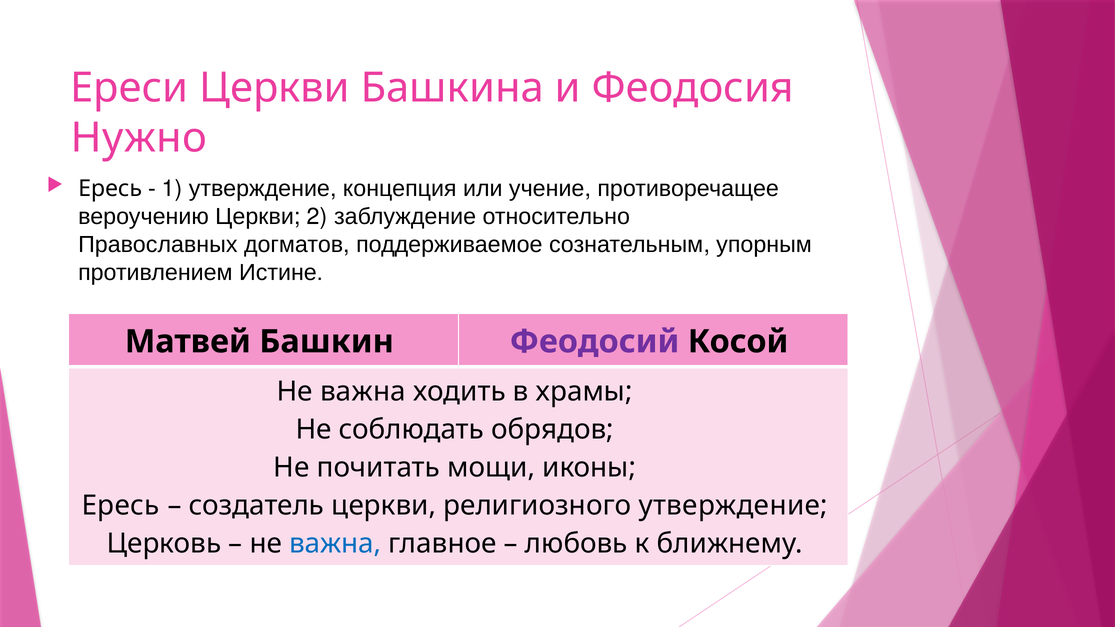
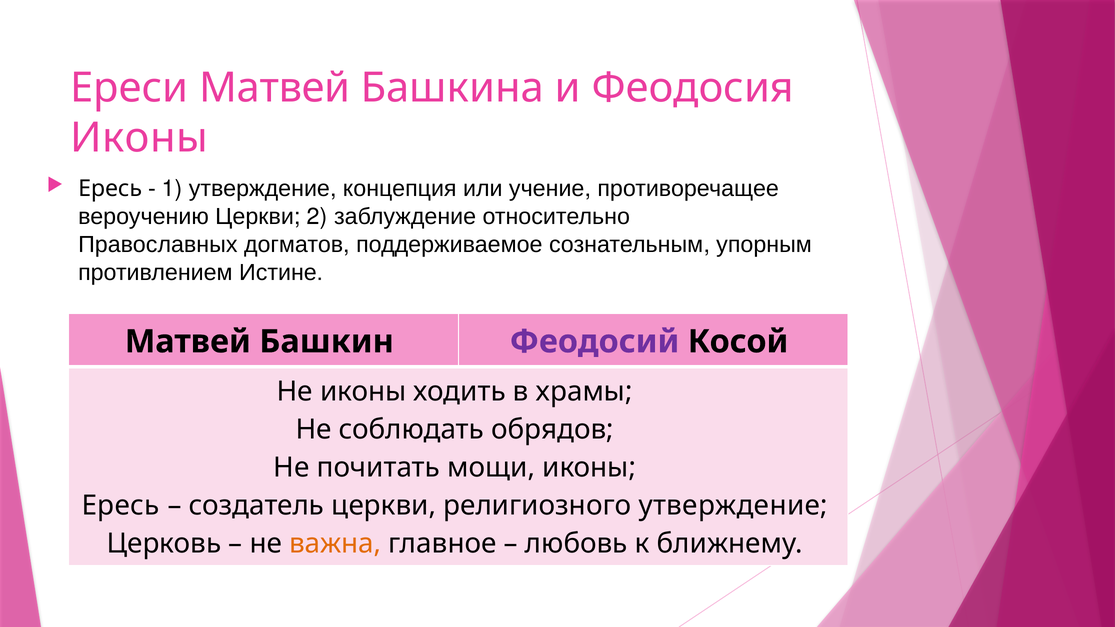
Ереси Церкви: Церкви -> Матвей (275, 88)
Нужно: Нужно -> Иконы (139, 138)
важна: важна -> иконы (363, 392)
важна colour: blue -> orange (335, 544)
